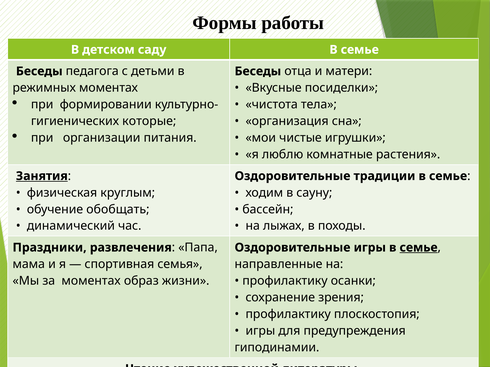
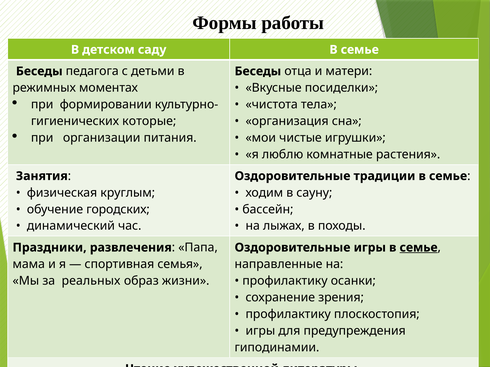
Занятия underline: present -> none (42, 176)
обобщать: обобщать -> городских (118, 210)
за моментах: моментах -> реальных (91, 281)
